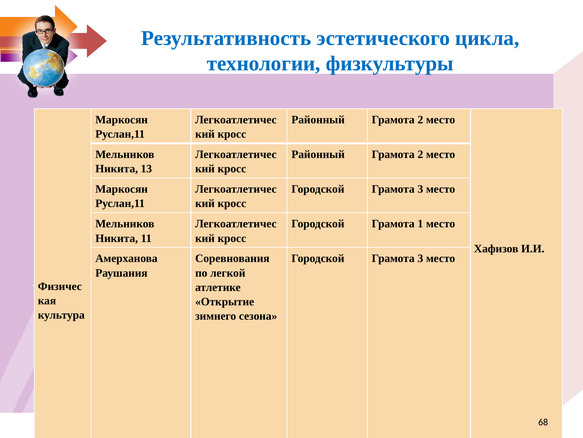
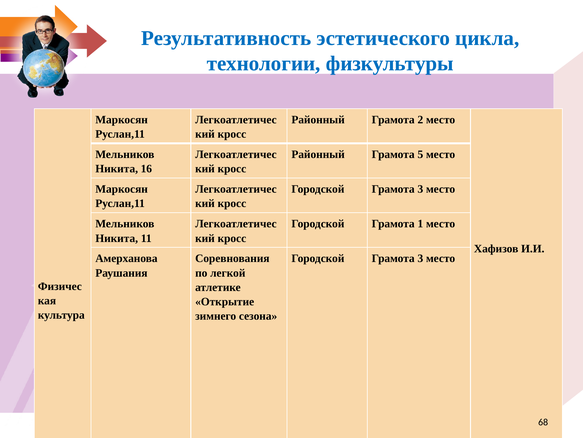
2: 2 -> 5 (420, 154)
13: 13 -> 16 (146, 169)
